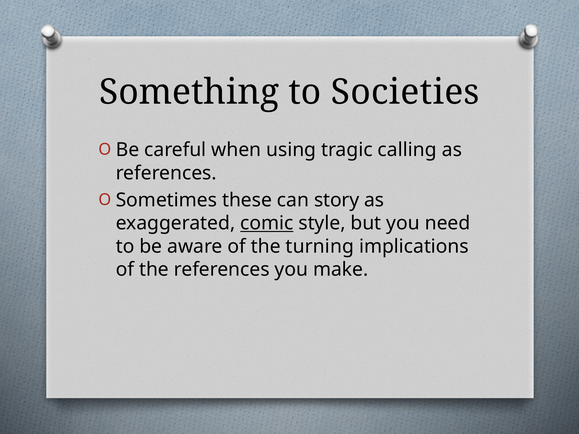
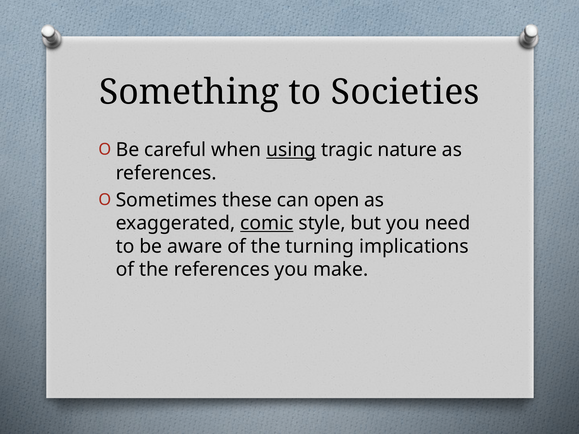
using underline: none -> present (291, 150)
calling: calling -> nature (407, 150)
story: story -> open (337, 200)
